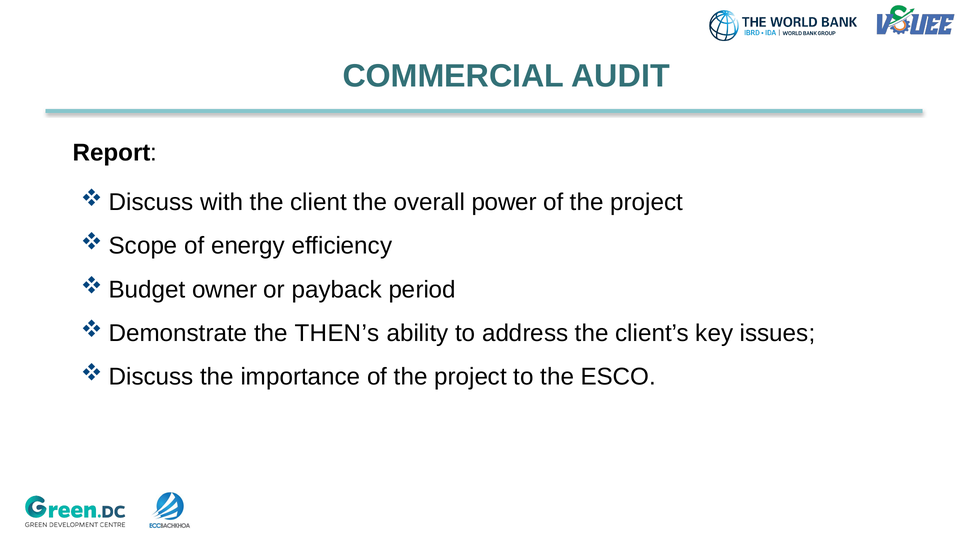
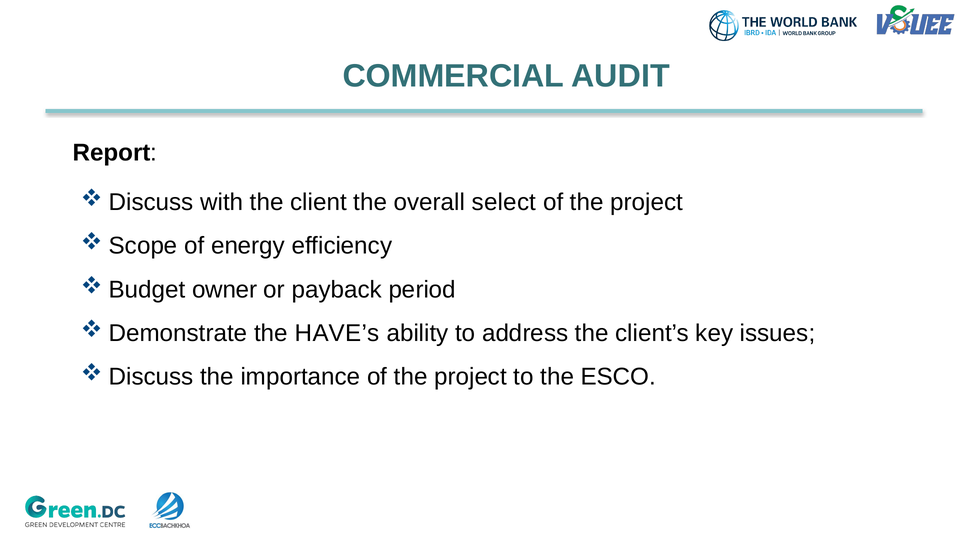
power: power -> select (504, 202)
THEN’s: THEN’s -> HAVE’s (337, 333)
